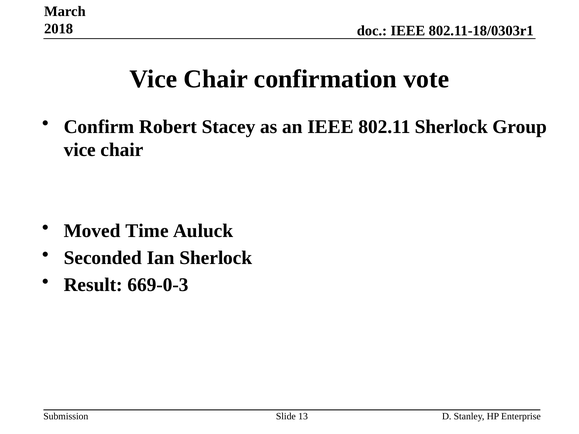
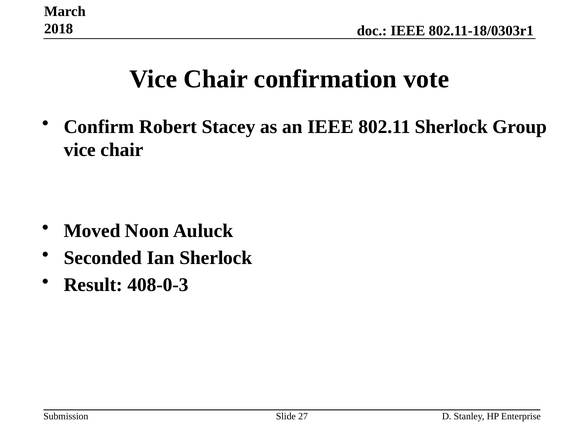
Time: Time -> Noon (147, 231)
669-0-3: 669-0-3 -> 408-0-3 (158, 285)
13: 13 -> 27 (303, 416)
